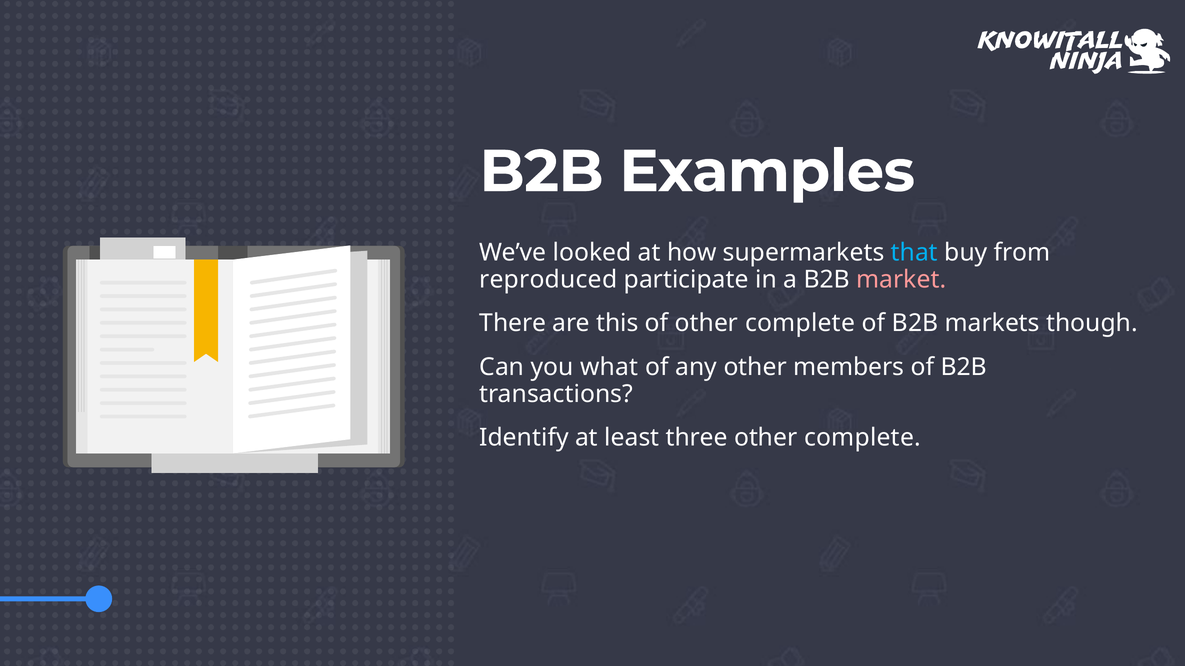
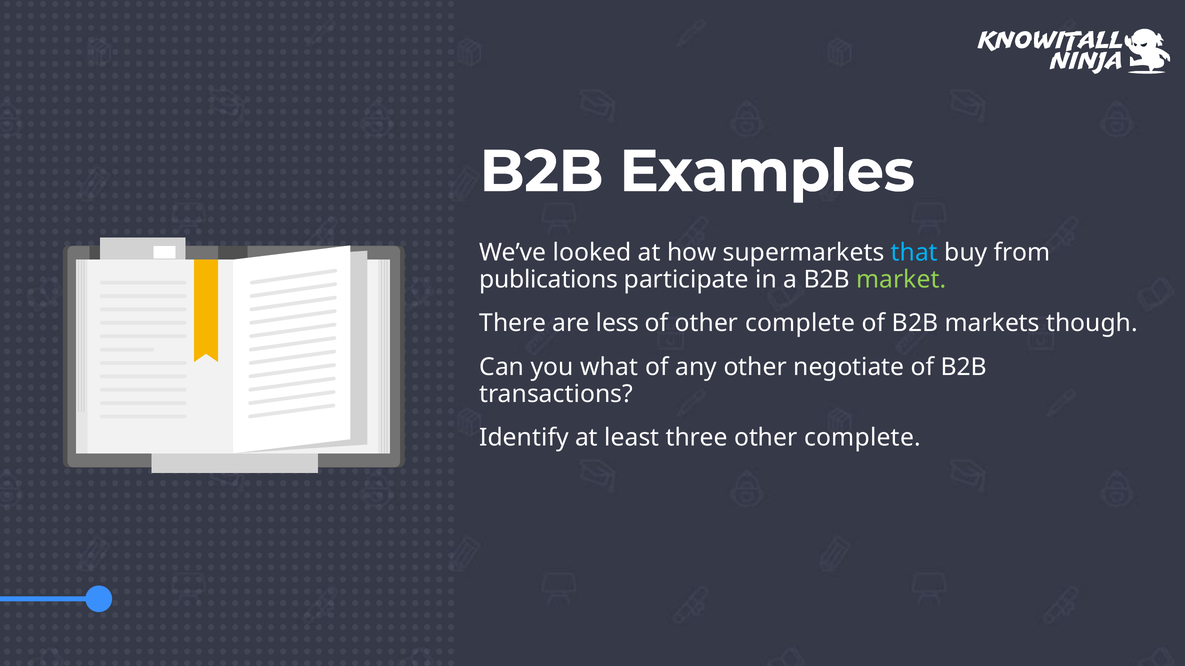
reproduced: reproduced -> publications (549, 280)
market colour: pink -> light green (901, 280)
this: this -> less (618, 324)
members: members -> negotiate (849, 368)
